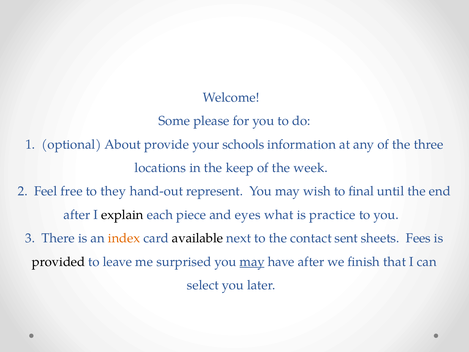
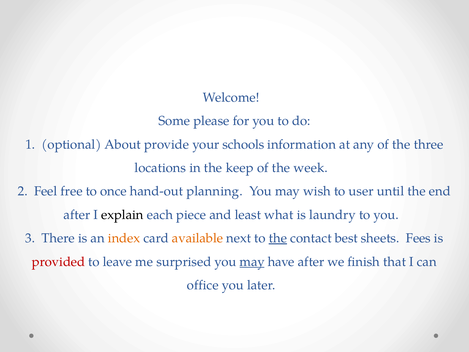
they: they -> once (113, 191)
represent: represent -> planning (214, 191)
final: final -> user (361, 191)
eyes: eyes -> least (248, 215)
practice: practice -> laundry (332, 215)
available colour: black -> orange (197, 238)
the underline: none -> present (278, 238)
sent: sent -> best (346, 238)
provided colour: black -> red (59, 262)
select: select -> office (203, 285)
